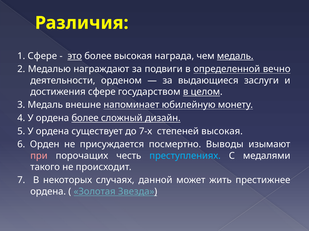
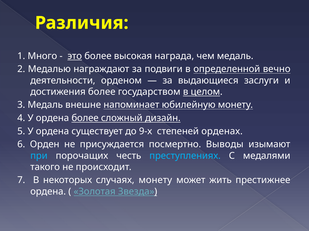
1 Сфере: Сфере -> Много (42, 56)
медаль underline: present -> none (235, 56)
достижения сфере: сфере -> более (102, 92)
7-х: 7-х -> 9-х (146, 132)
степеней высокая: высокая -> орденах (222, 132)
при colour: pink -> light blue (39, 156)
случаях данной: данной -> монету (155, 181)
